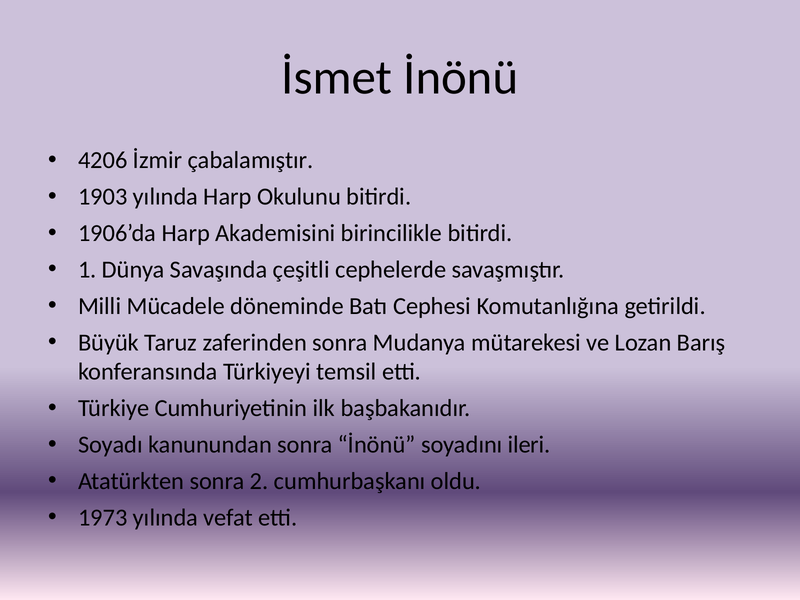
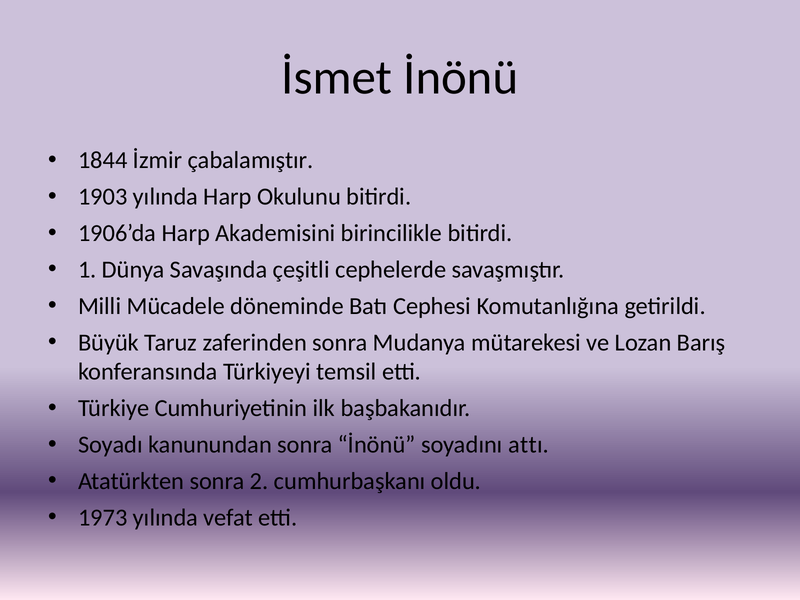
4206: 4206 -> 1844 (103, 160)
ileri: ileri -> attı (529, 445)
